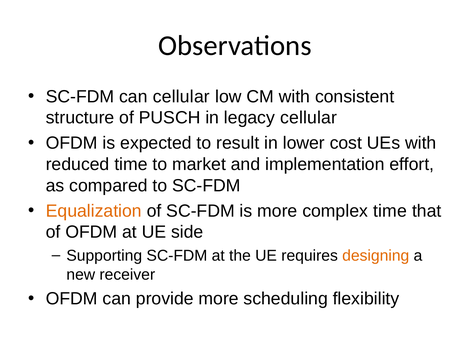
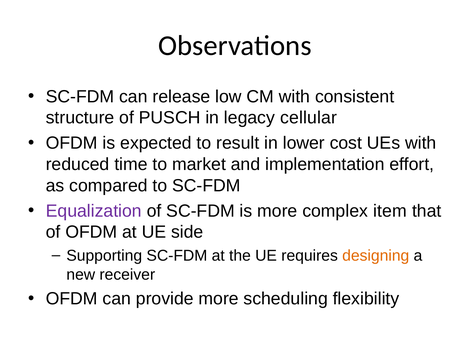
can cellular: cellular -> release (181, 96)
Equalization colour: orange -> purple (94, 211)
complex time: time -> item (390, 211)
